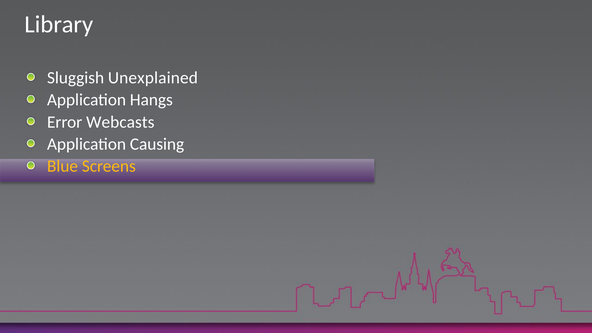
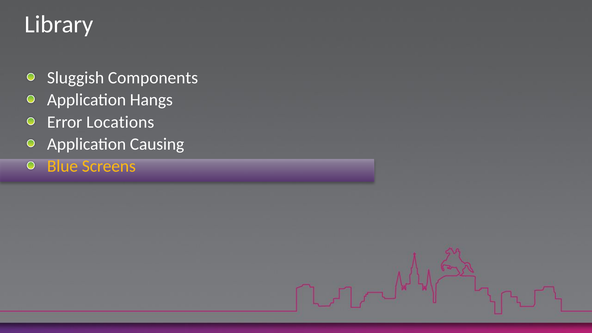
Unexplained: Unexplained -> Components (153, 78)
Webcasts: Webcasts -> Locations (120, 122)
